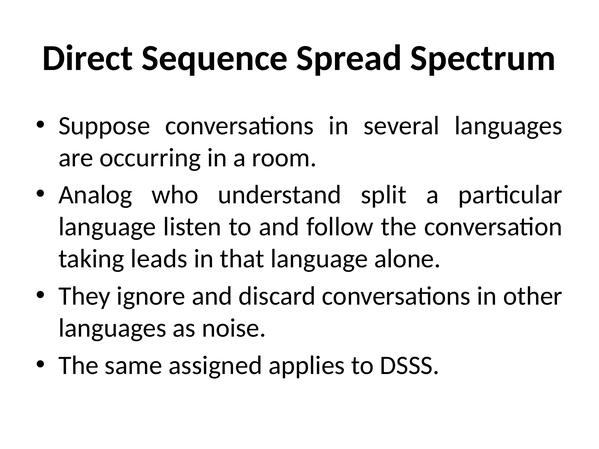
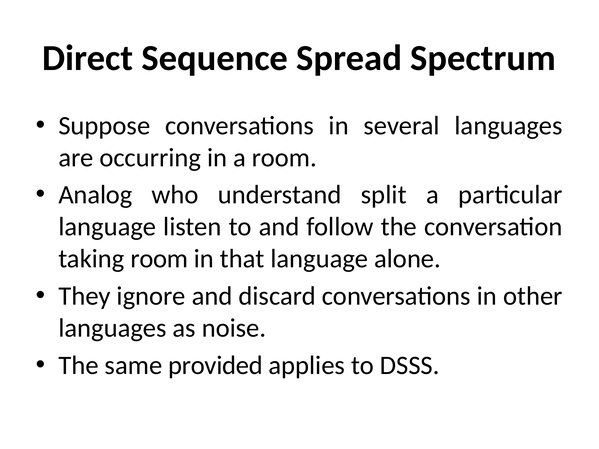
taking leads: leads -> room (159, 259)
assigned: assigned -> provided (216, 366)
